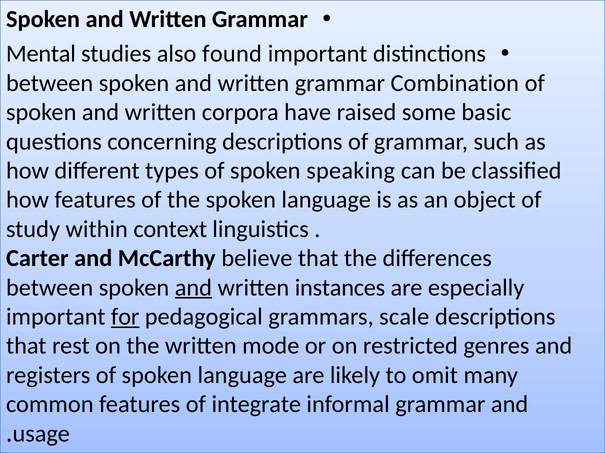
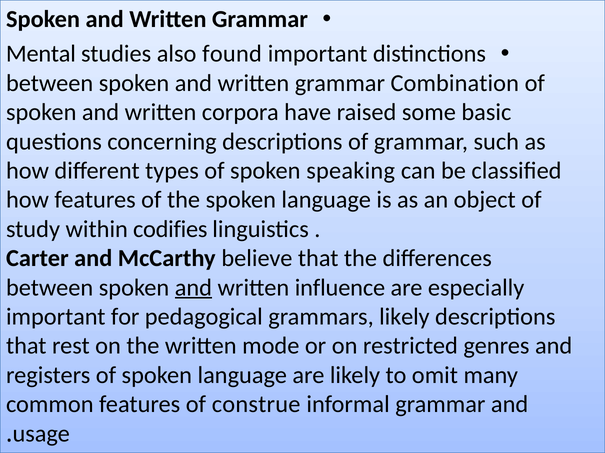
context: context -> codifies (170, 229)
instances: instances -> influence (340, 288)
for underline: present -> none (125, 317)
grammars scale: scale -> likely (404, 317)
integrate: integrate -> construe (256, 405)
